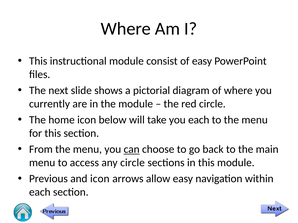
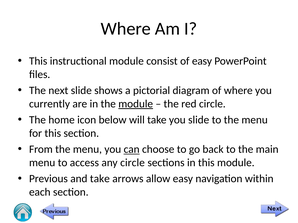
module underline: none -> present (136, 104)
you each: each -> slide (199, 120)
and icon: icon -> take (100, 179)
